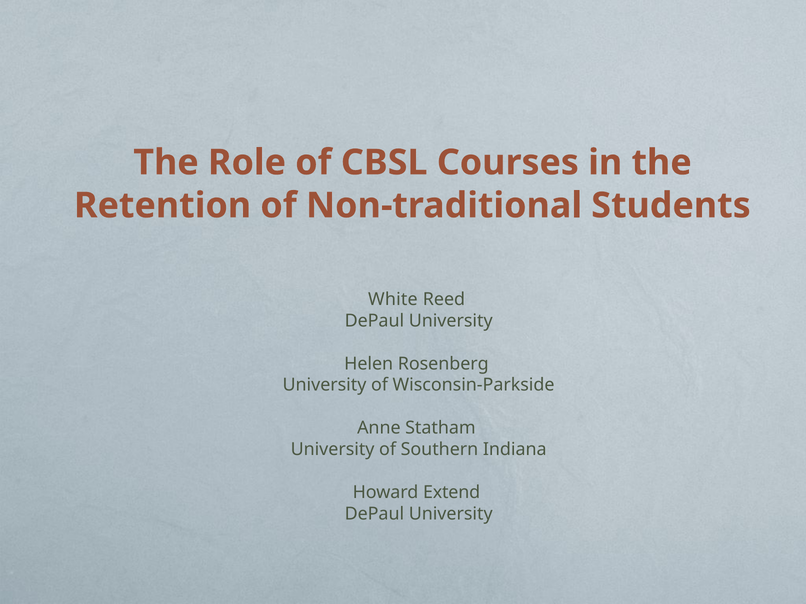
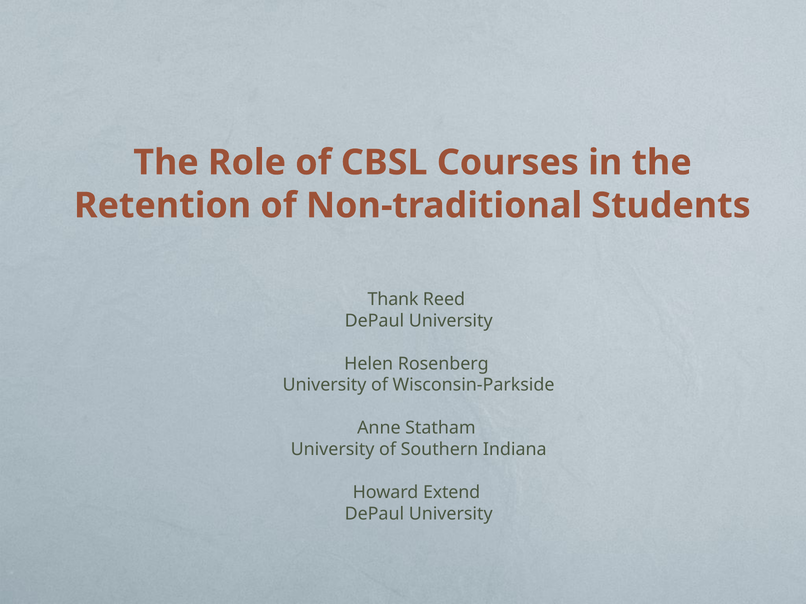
White: White -> Thank (393, 299)
